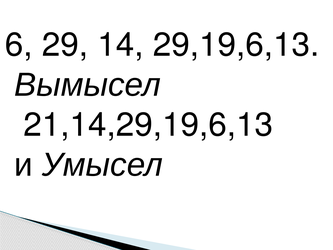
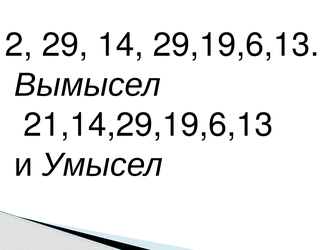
6: 6 -> 2 (19, 45)
